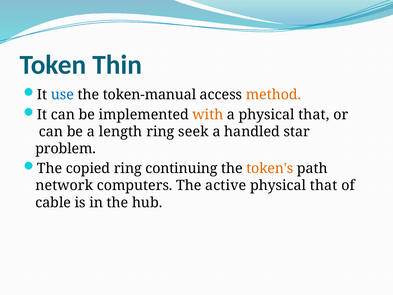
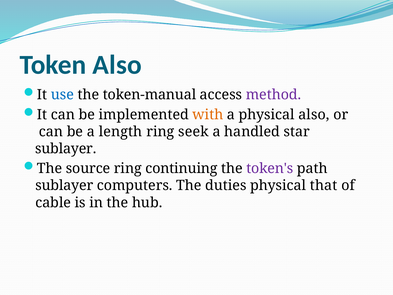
Token Thin: Thin -> Also (117, 65)
method colour: orange -> purple (273, 95)
a physical that: that -> also (314, 114)
problem: problem -> sublayer (66, 149)
copied: copied -> source (88, 168)
token's colour: orange -> purple (270, 168)
network: network -> sublayer (64, 185)
active: active -> duties (226, 185)
